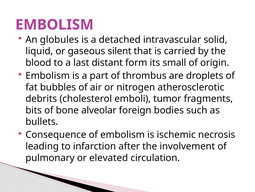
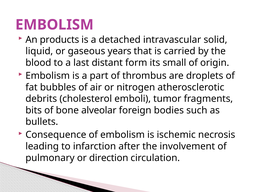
globules: globules -> products (59, 40)
silent: silent -> years (120, 51)
elevated: elevated -> direction (109, 157)
